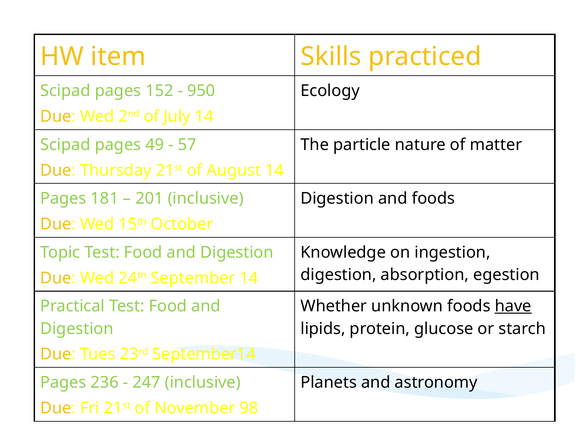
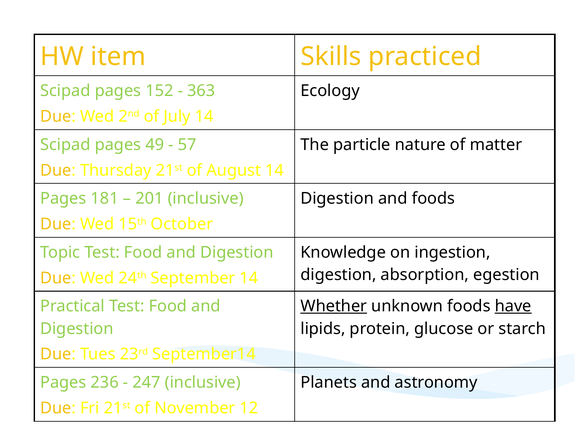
950: 950 -> 363 (201, 91)
Whether underline: none -> present (334, 306)
98: 98 -> 12 (249, 408)
